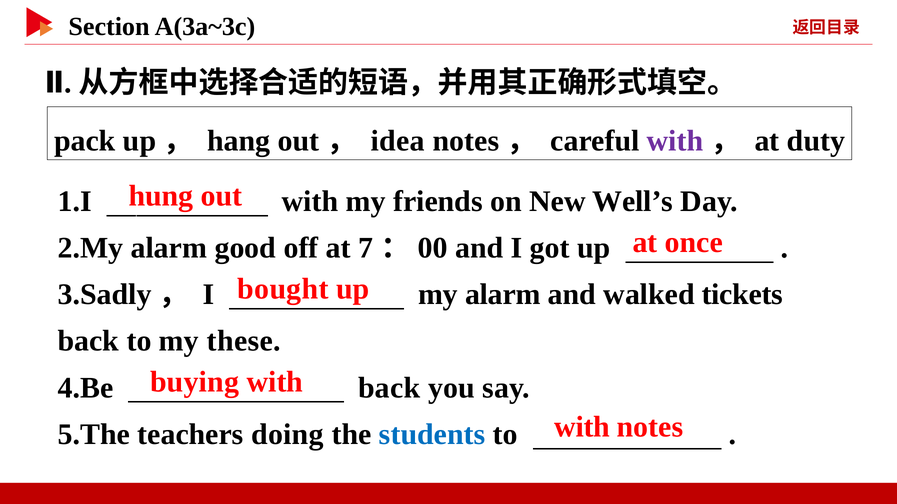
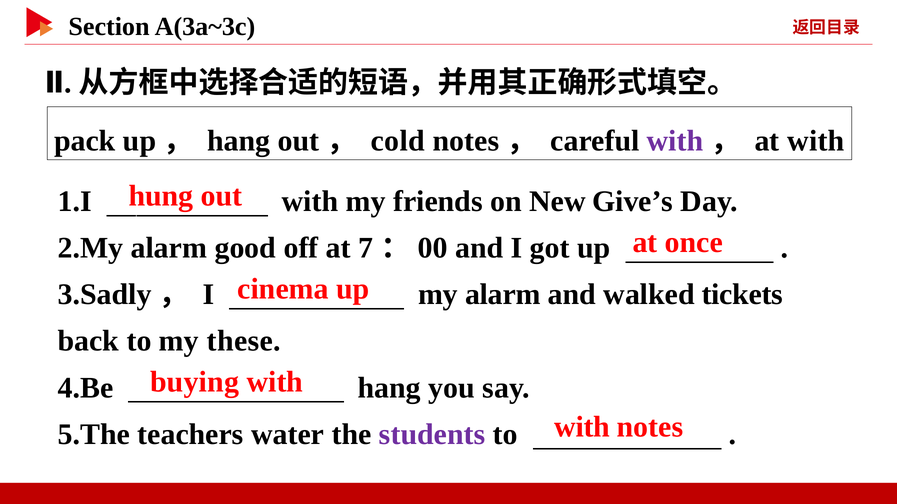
idea: idea -> cold (398, 141)
at duty: duty -> with (816, 141)
Well’s: Well’s -> Give’s (633, 202)
bought: bought -> cinema (283, 289)
4.Be back: back -> hang (389, 388)
doing: doing -> water (288, 435)
students colour: blue -> purple (432, 435)
